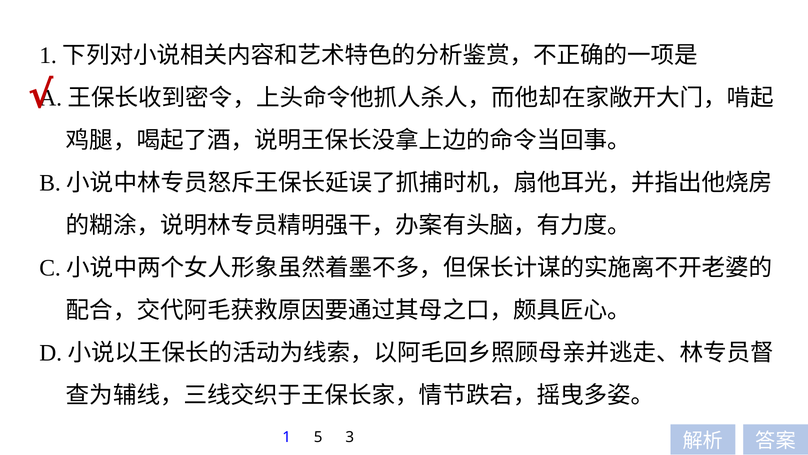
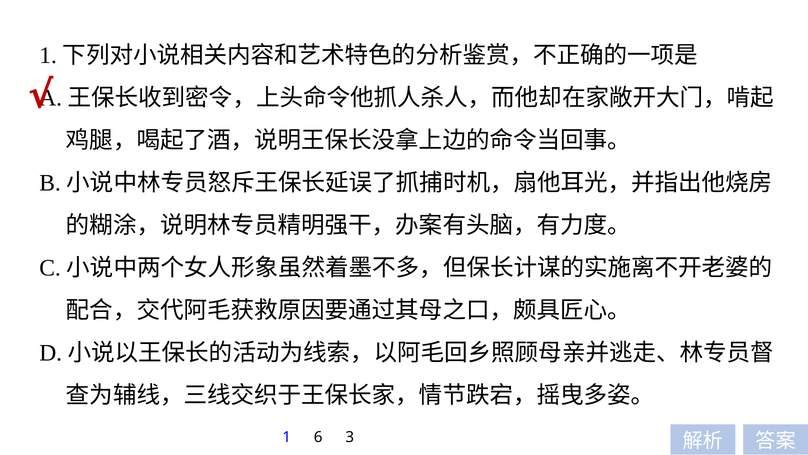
5: 5 -> 6 (318, 437)
